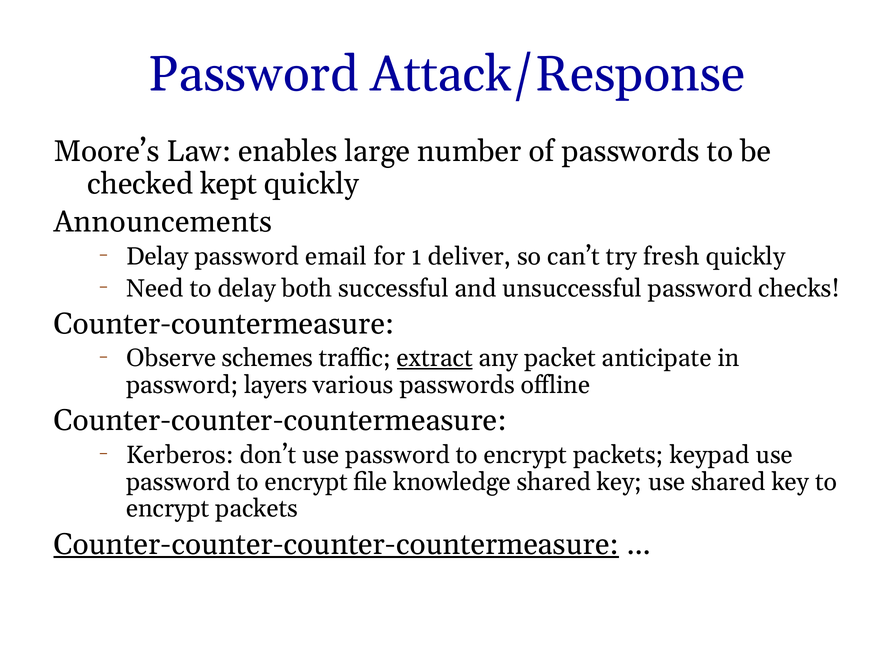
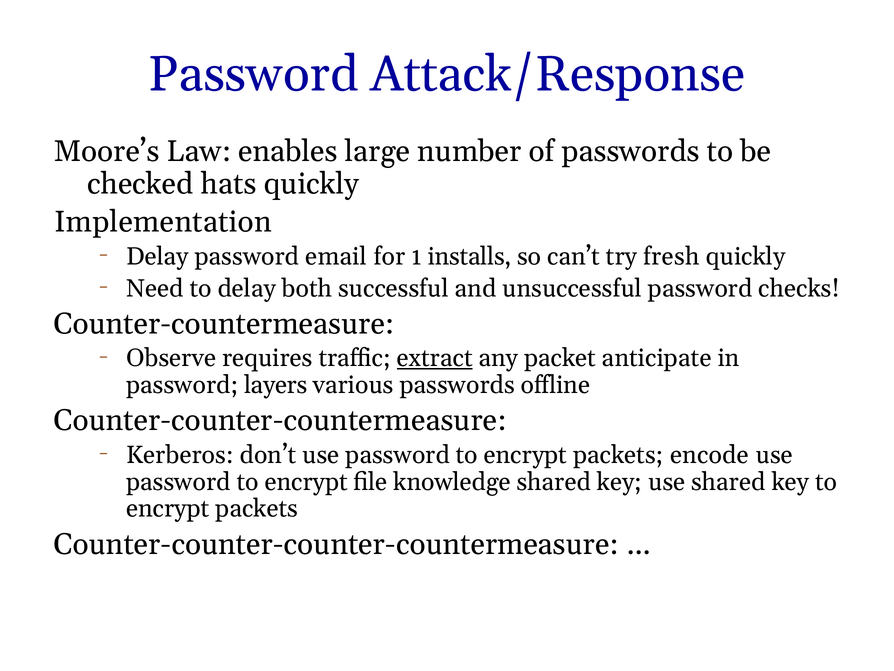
kept: kept -> hats (228, 184)
Announcements: Announcements -> Implementation (163, 222)
deliver: deliver -> installs (470, 256)
schemes: schemes -> requires (267, 358)
keypad: keypad -> encode (709, 455)
Counter-counter-counter-countermeasure underline: present -> none (336, 544)
